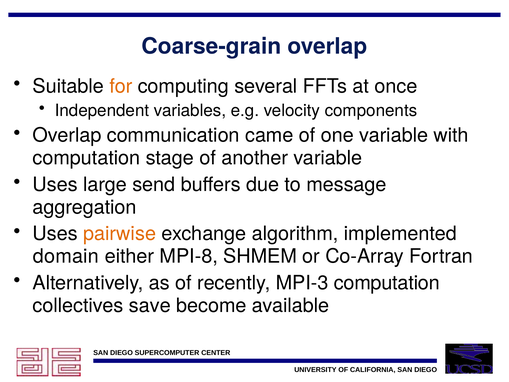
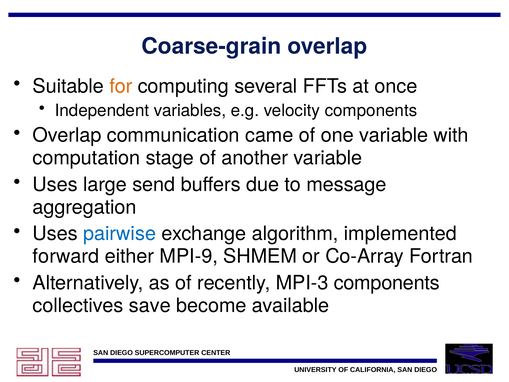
pairwise colour: orange -> blue (120, 234)
domain: domain -> forward (66, 256)
MPI-8: MPI-8 -> MPI-9 (189, 256)
MPI-3 computation: computation -> components (387, 283)
